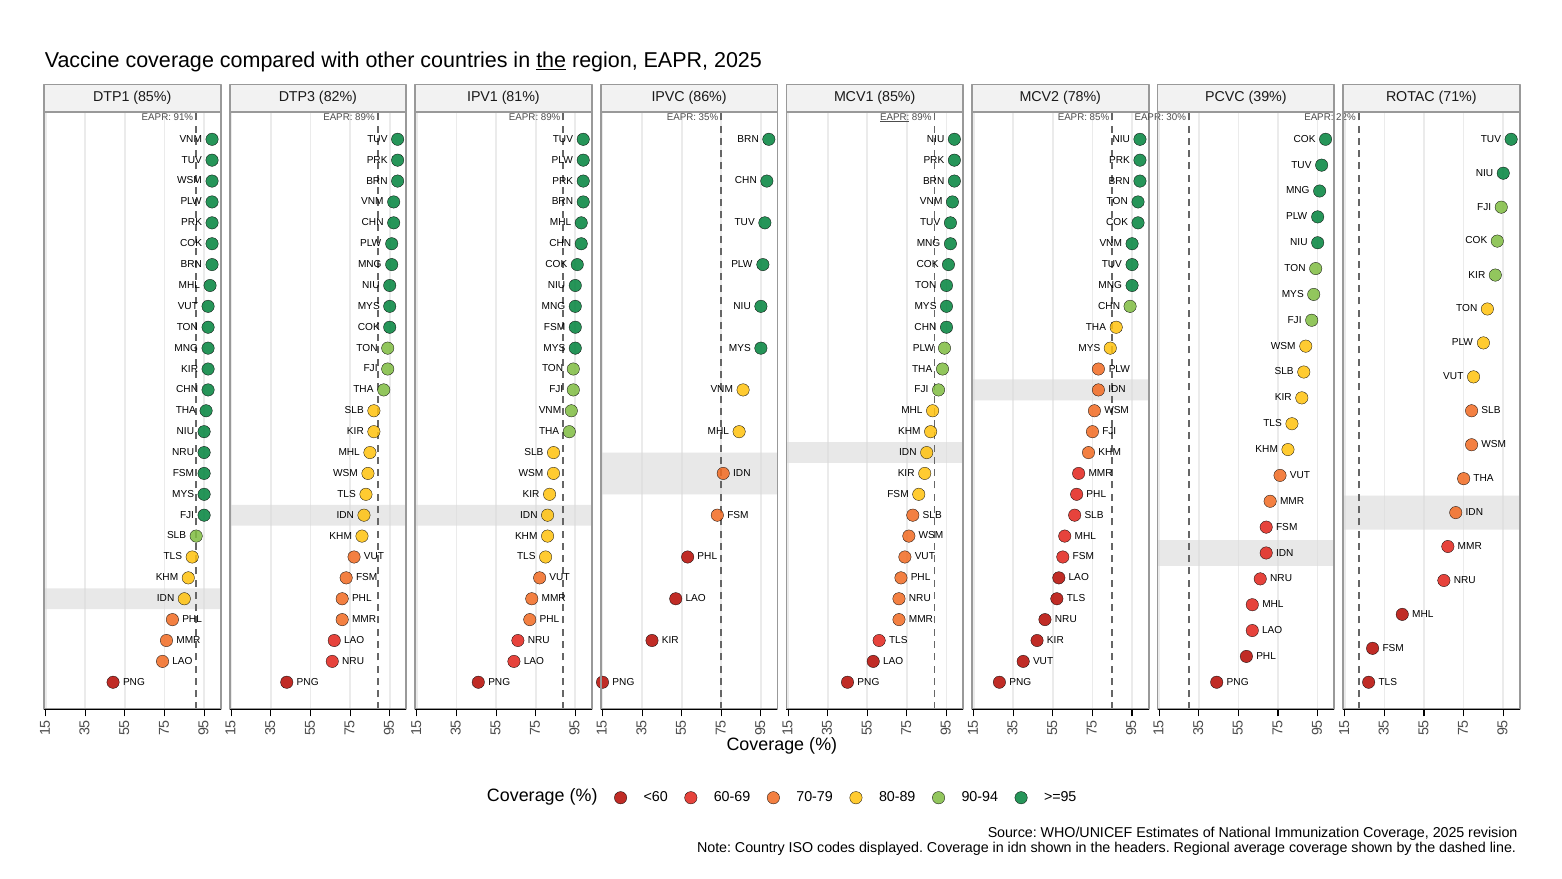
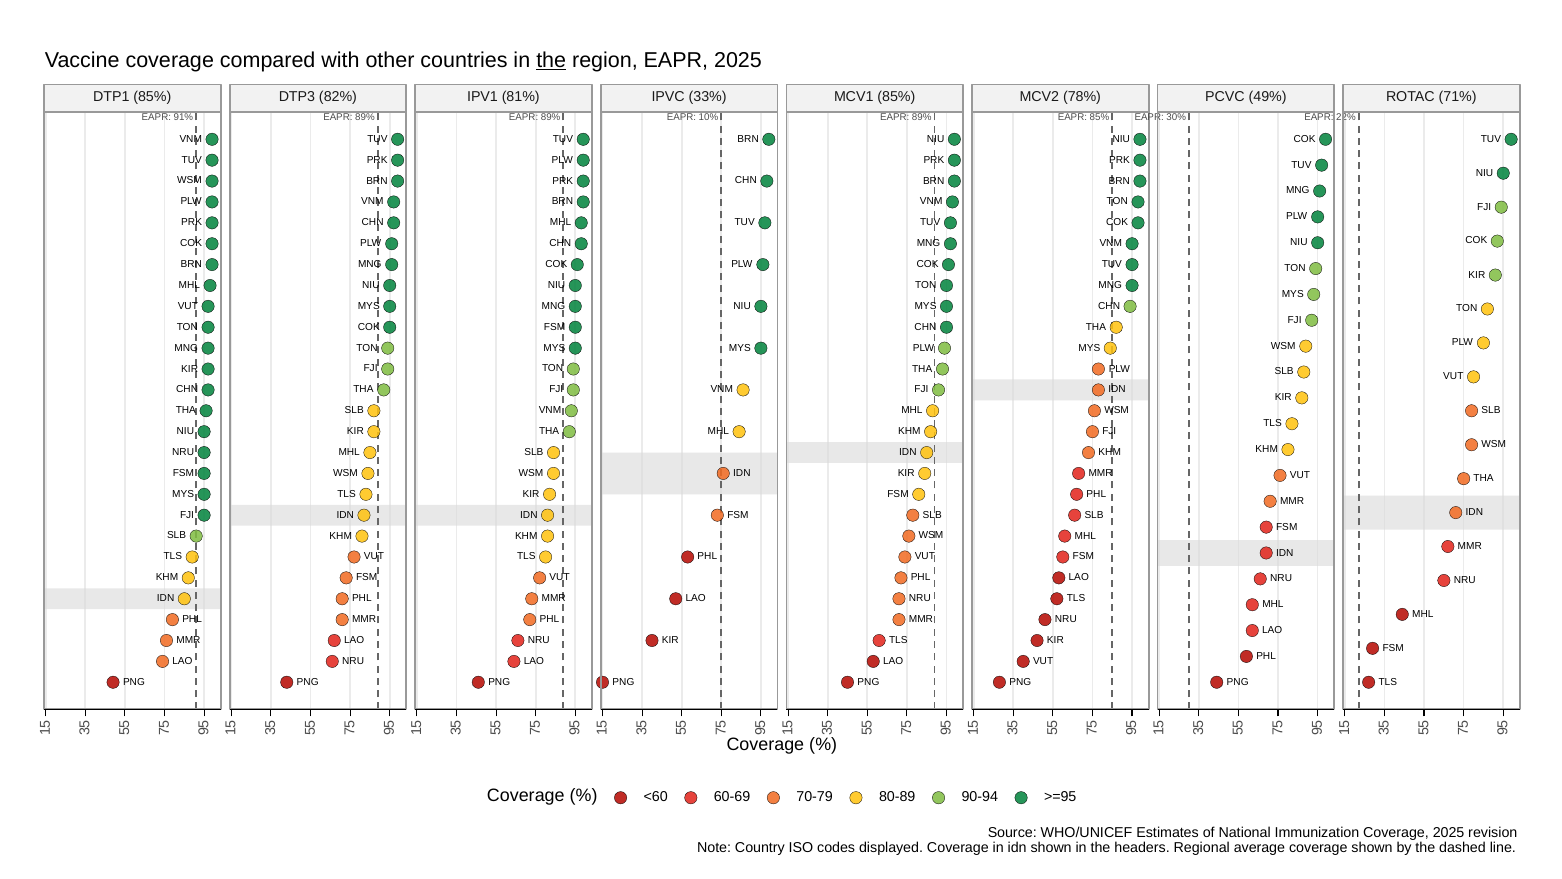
86%: 86% -> 33% (708, 96)
39%: 39% -> 49% (1268, 96)
35%: 35% -> 10% (709, 117)
EAPR underline: present -> none (895, 117)
